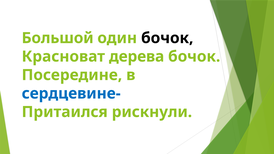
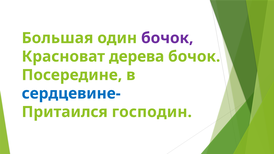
Большой: Большой -> Большая (57, 38)
бочок colour: black -> purple (167, 38)
рискнули: рискнули -> господин (152, 112)
